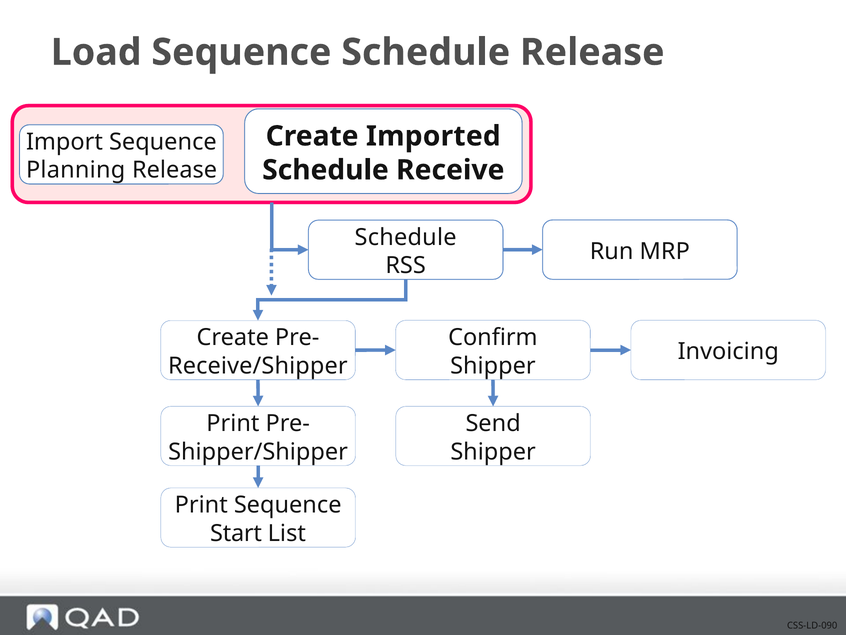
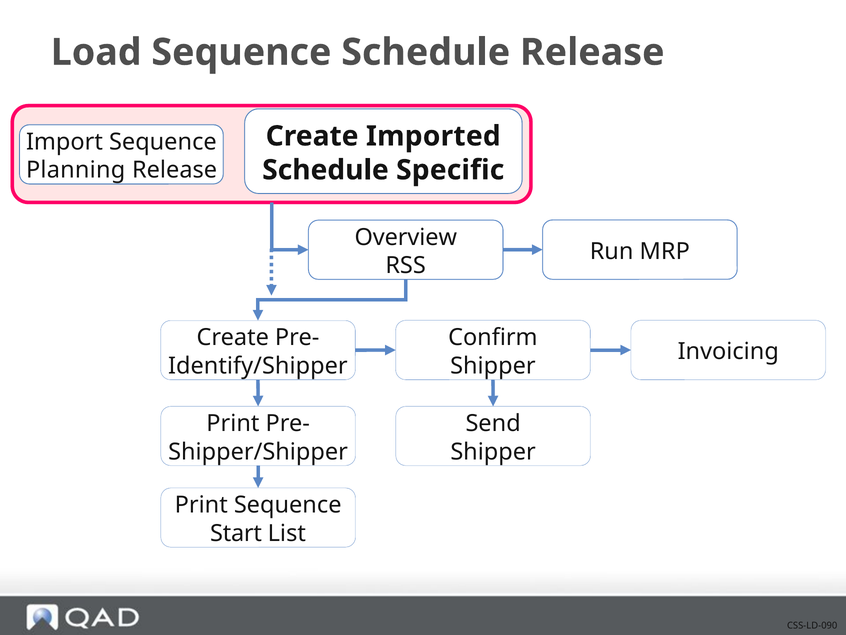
Receive: Receive -> Specific (450, 170)
Schedule: Schedule -> Overview (406, 237)
Receive/Shipper: Receive/Shipper -> Identify/Shipper (258, 366)
